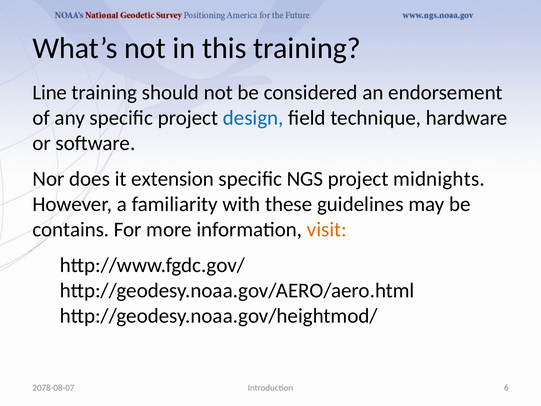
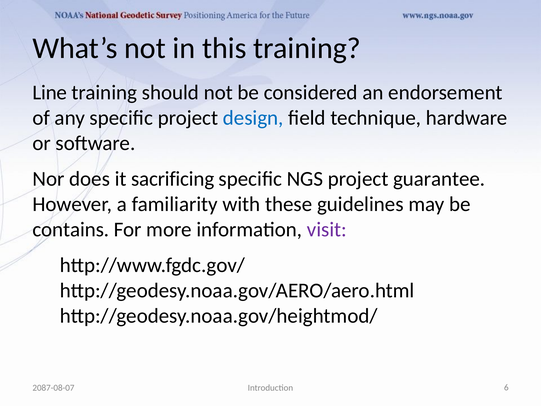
extension: extension -> sacrificing (173, 179)
midnights: midnights -> guarantee (439, 179)
visit colour: orange -> purple (327, 229)
2078-08-07: 2078-08-07 -> 2087-08-07 (53, 387)
